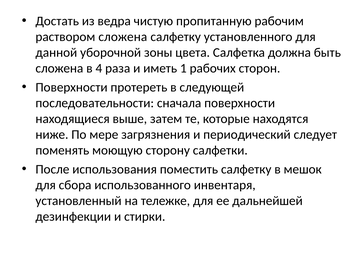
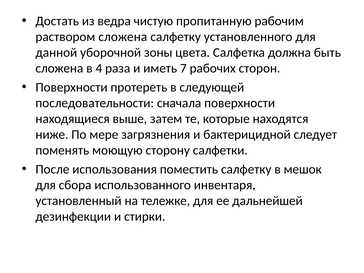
1: 1 -> 7 (183, 68)
периодический: периодический -> бактерицидной (247, 135)
